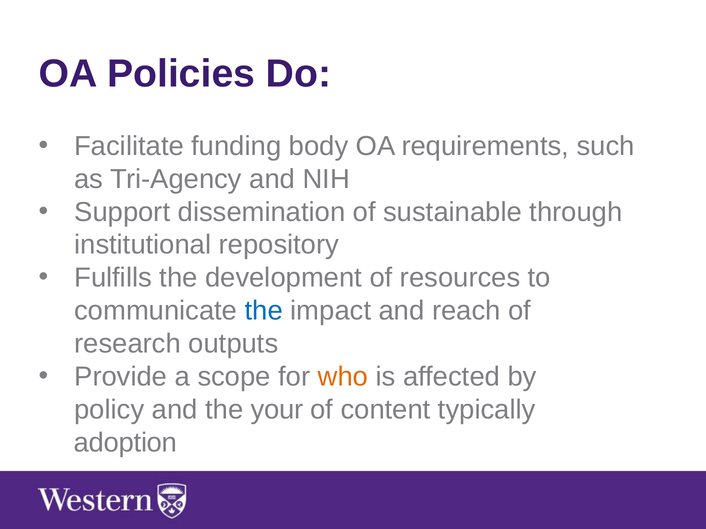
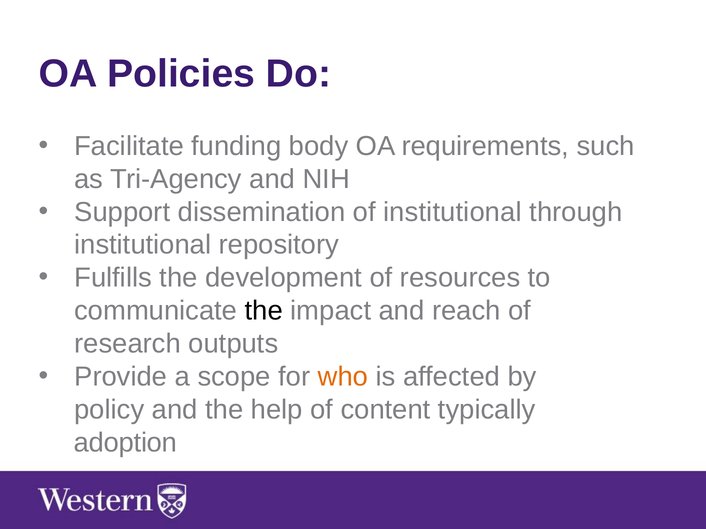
of sustainable: sustainable -> institutional (453, 212)
the colour: blue -> black (264, 311)
your: your -> help (277, 410)
